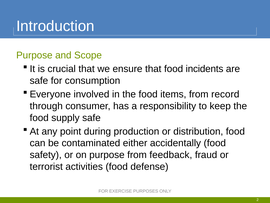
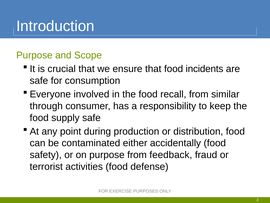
items: items -> recall (173, 94)
record: record -> similar (225, 94)
